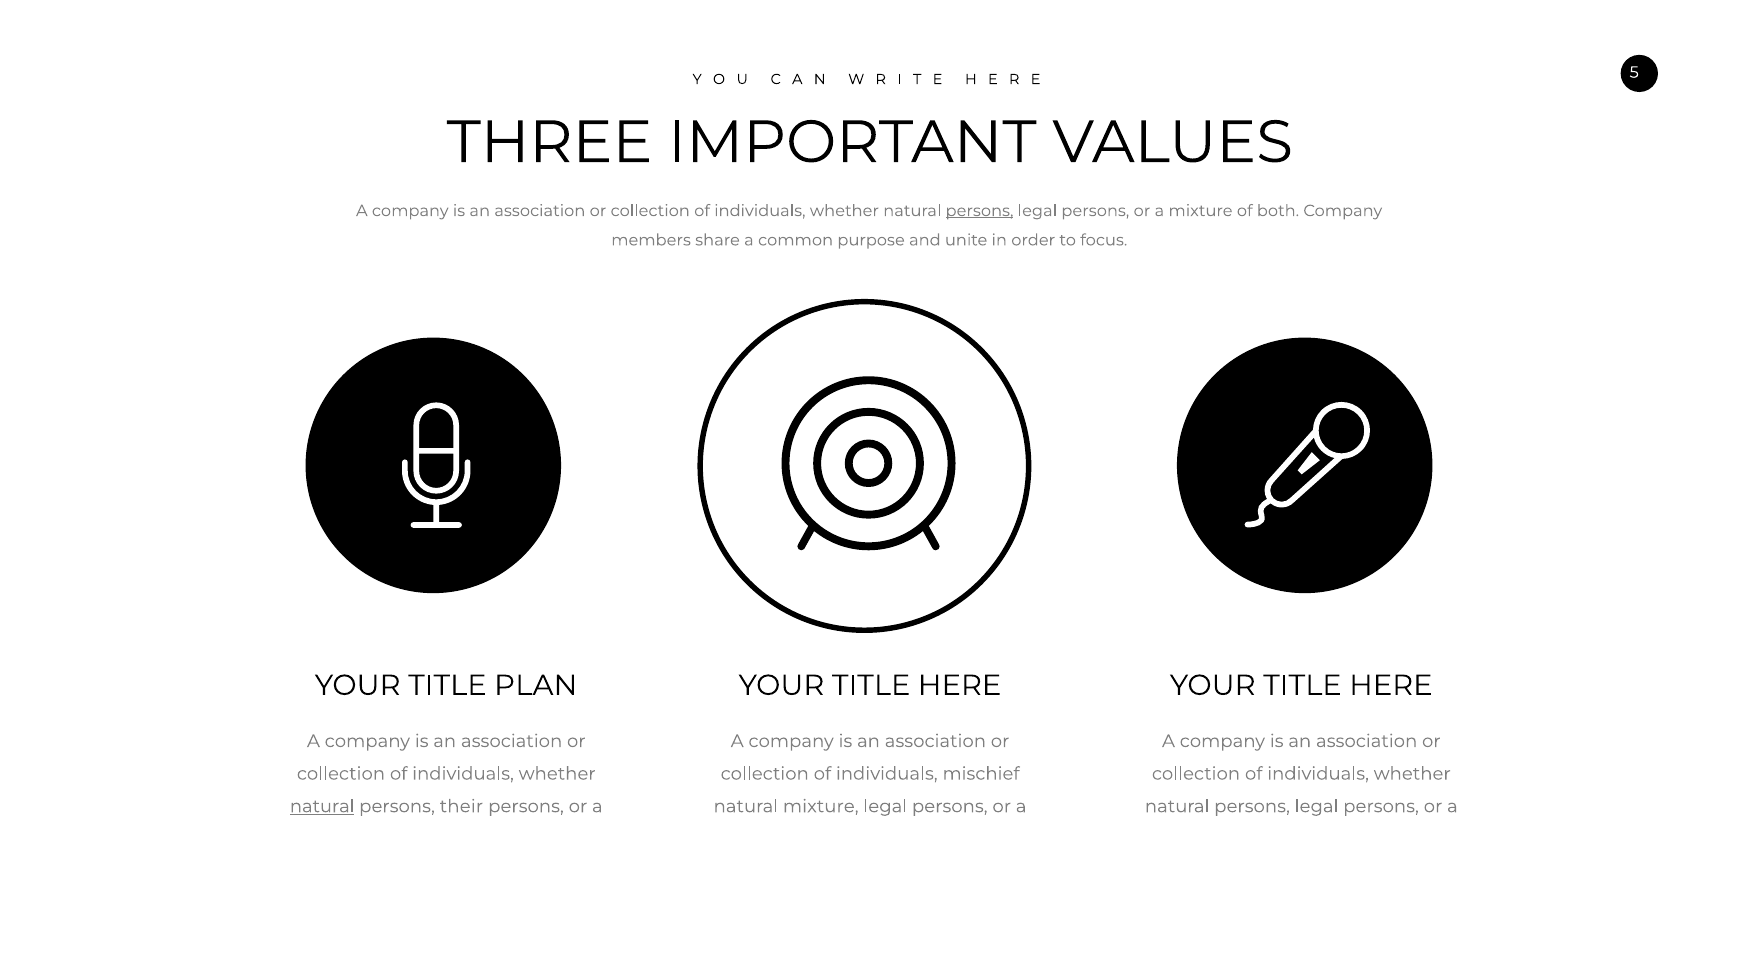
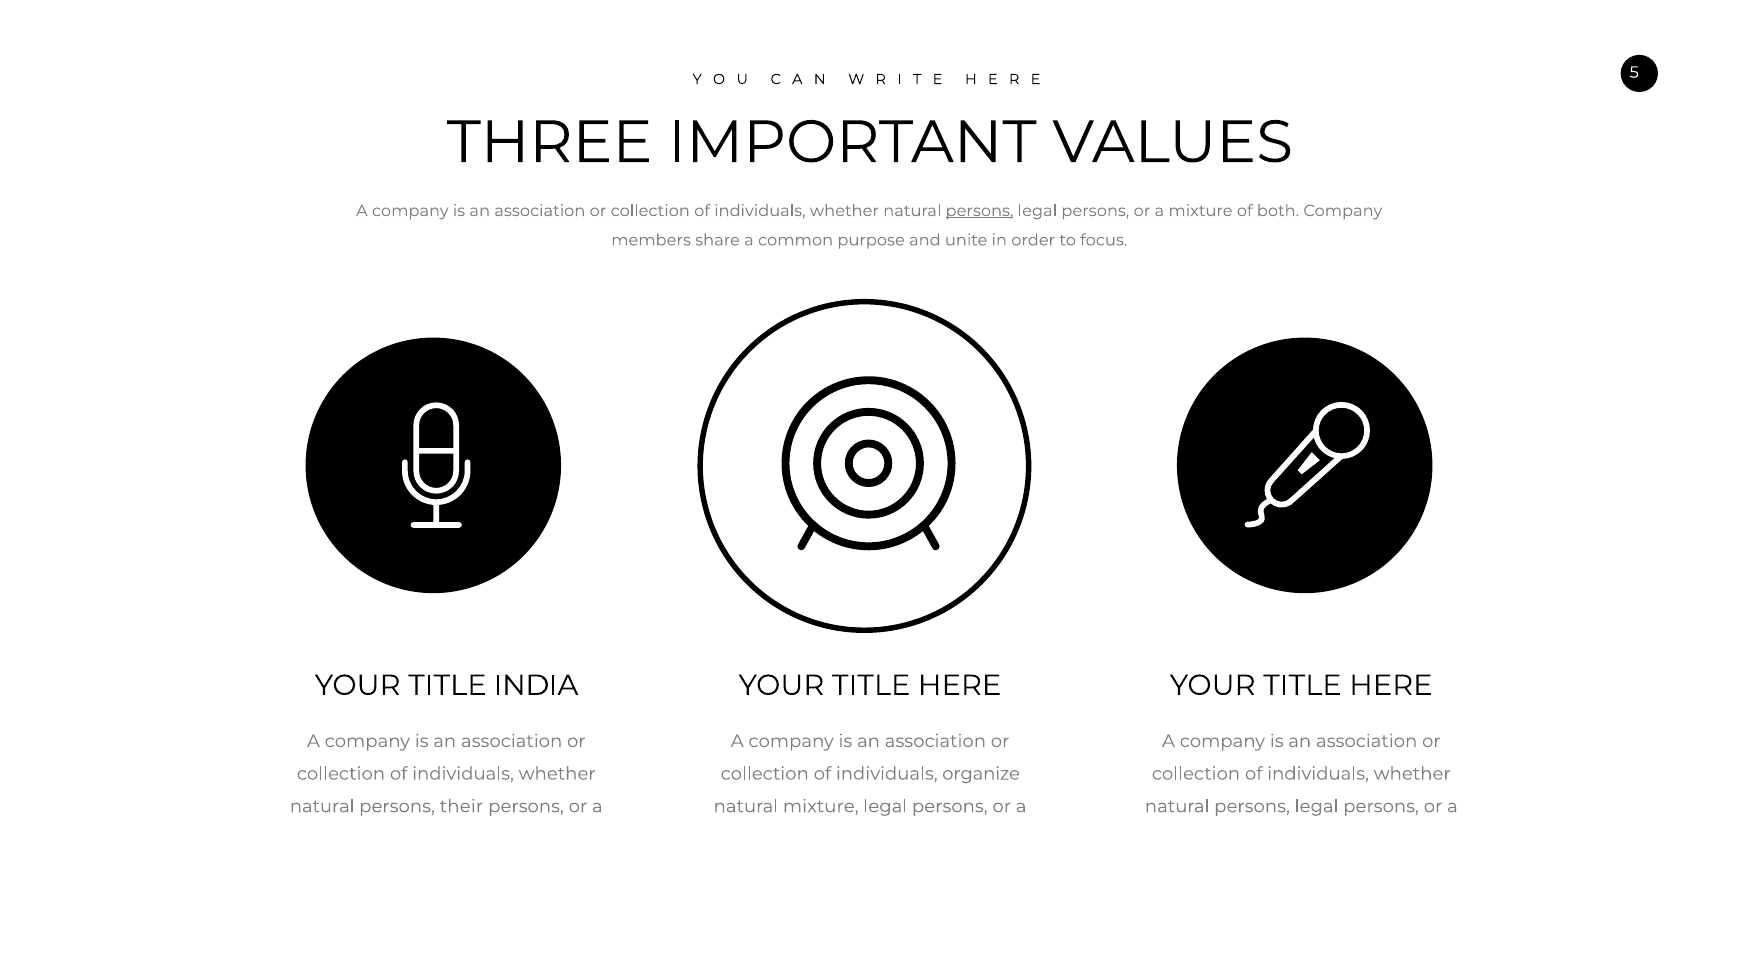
PLAN: PLAN -> INDIA (536, 685)
mischief: mischief -> organize (981, 774)
natural underline: present -> none (322, 806)
